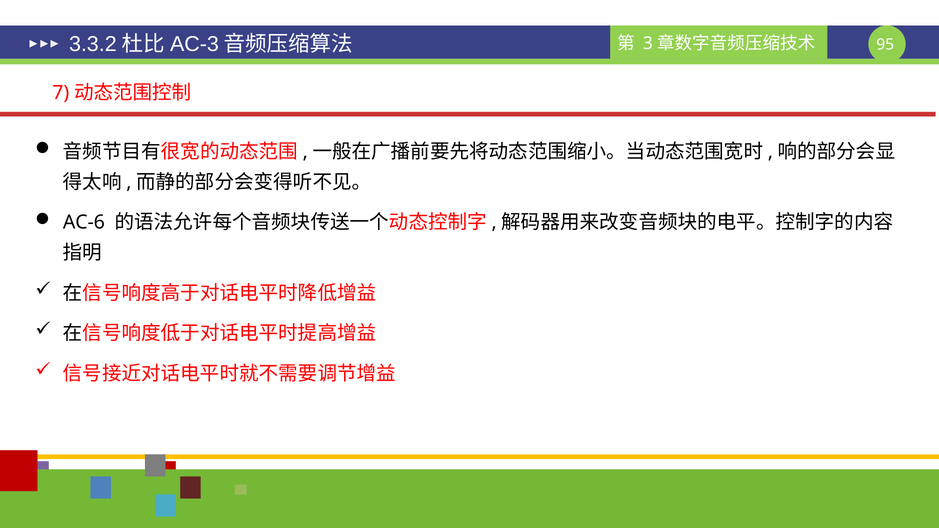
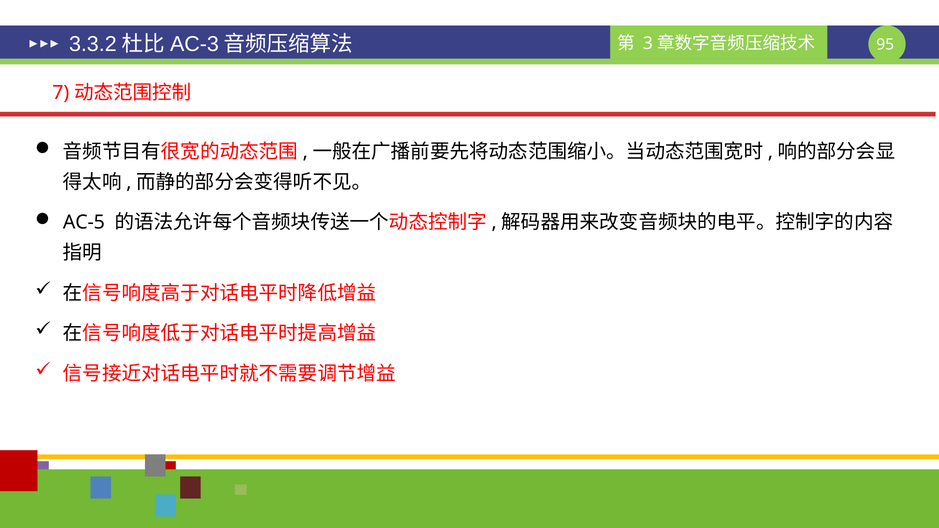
AC-6: AC-6 -> AC-5 (84, 222)
